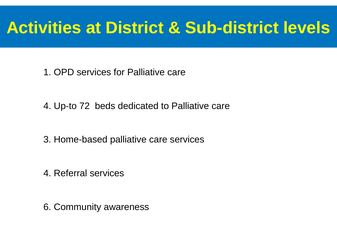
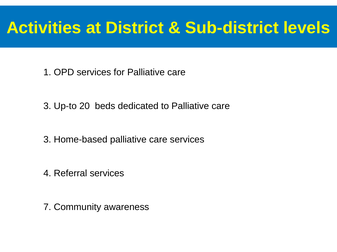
4: 4 -> 3 (47, 106)
72: 72 -> 20 (85, 106)
6: 6 -> 7 (47, 208)
